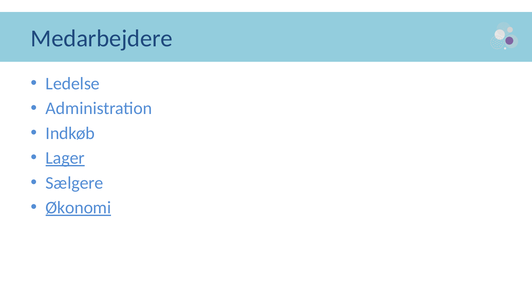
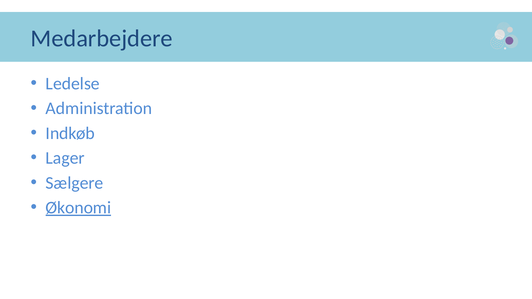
Lager underline: present -> none (65, 158)
